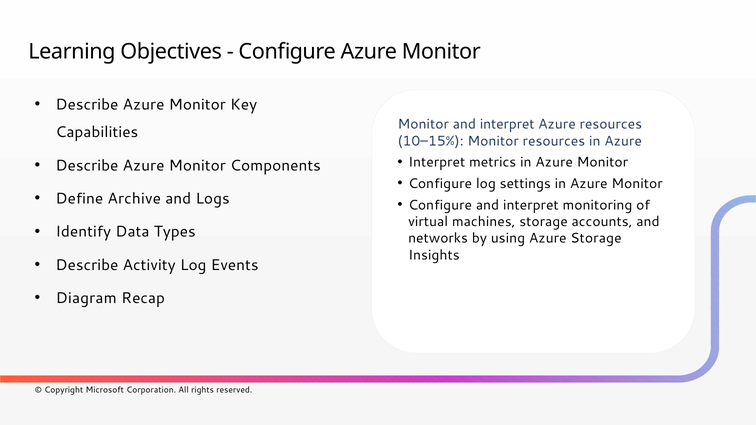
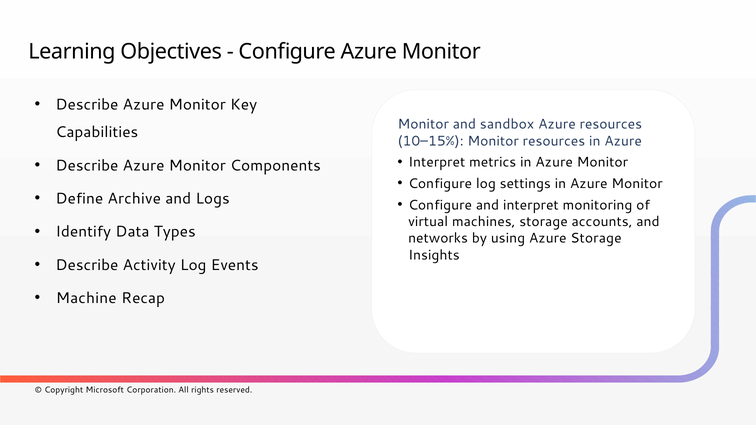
Monitor and interpret: interpret -> sandbox (507, 124)
Diagram: Diagram -> Machine (86, 298)
